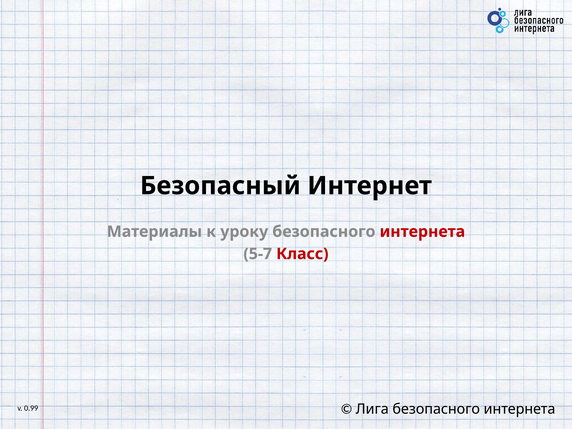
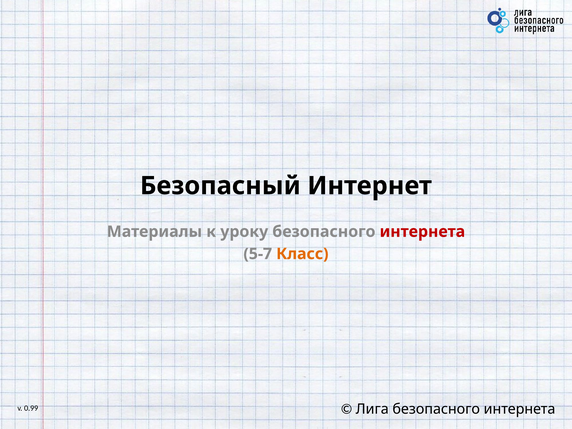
Класс colour: red -> orange (302, 254)
